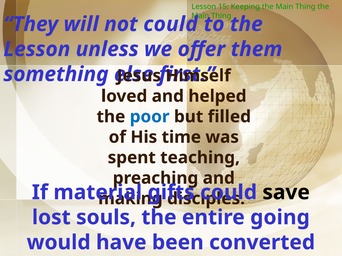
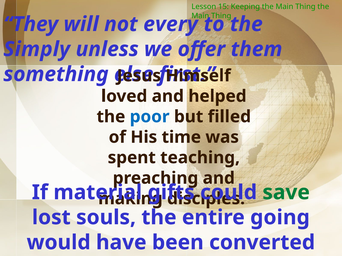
not could: could -> every (171, 24)
Lesson: Lesson -> Simply (37, 49)
save colour: black -> green (286, 193)
